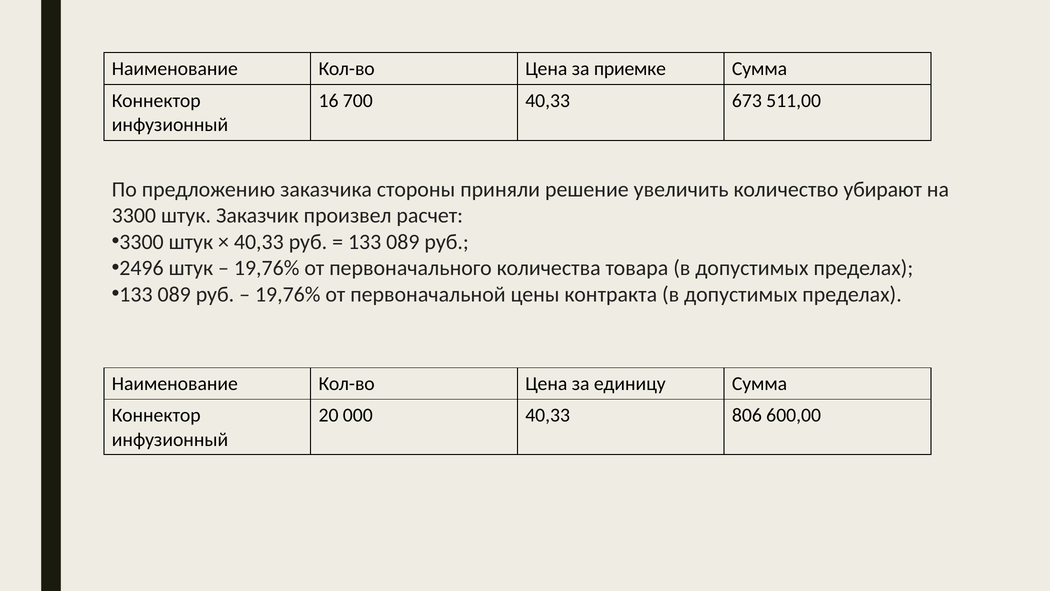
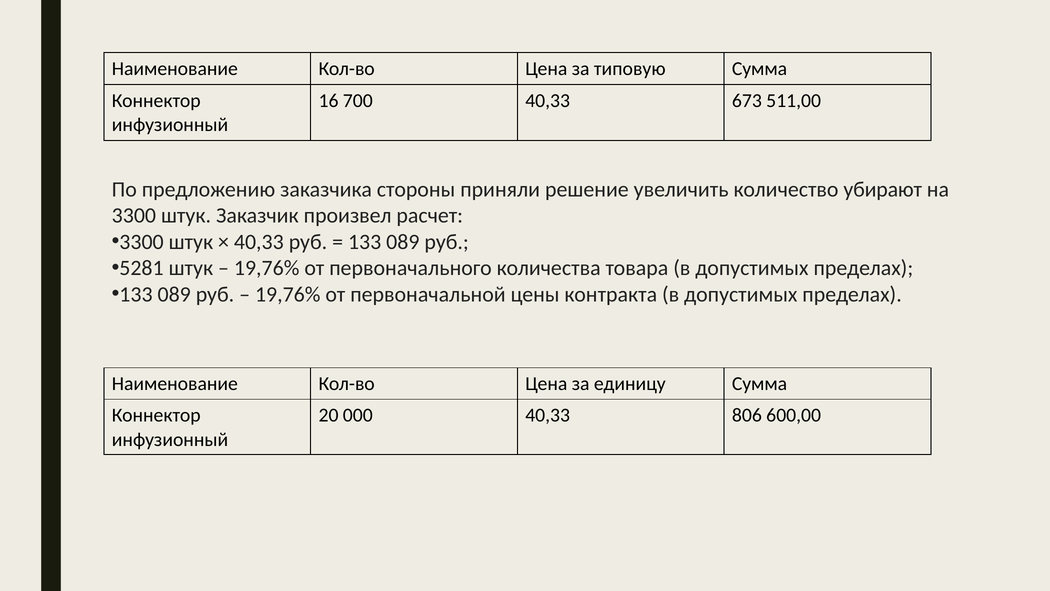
приемке: приемке -> типовую (630, 69)
2496: 2496 -> 5281 (141, 268)
